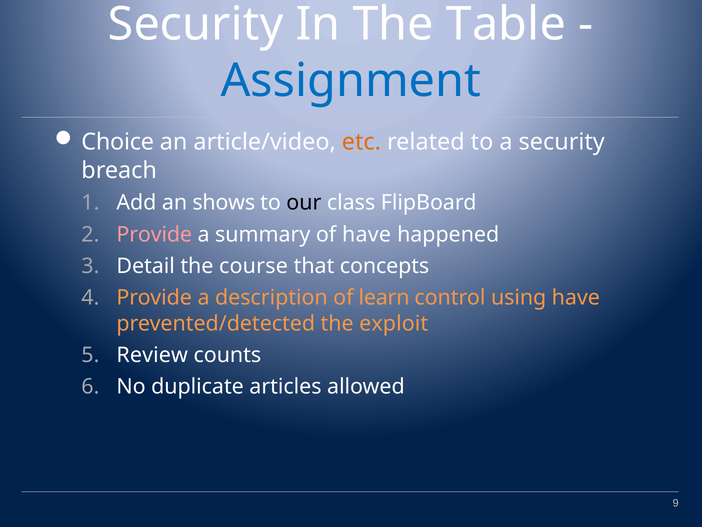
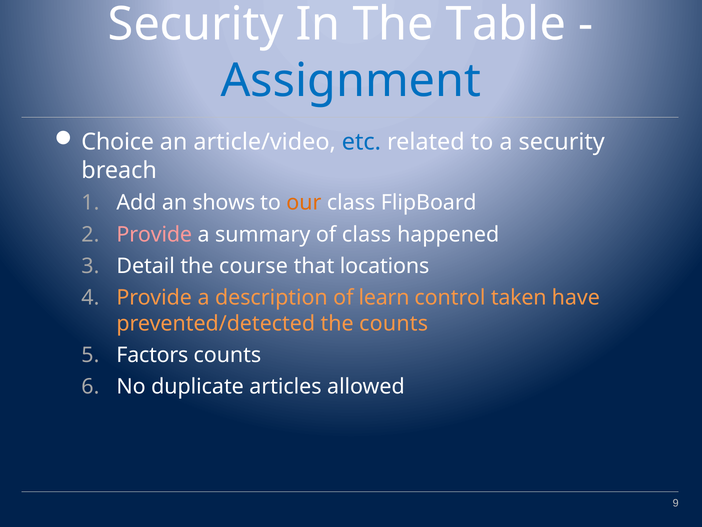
etc colour: orange -> blue (361, 142)
our colour: black -> orange (304, 203)
of have: have -> class (367, 234)
concepts: concepts -> locations (385, 266)
using: using -> taken (519, 297)
the exploit: exploit -> counts (394, 323)
Review: Review -> Factors (152, 355)
